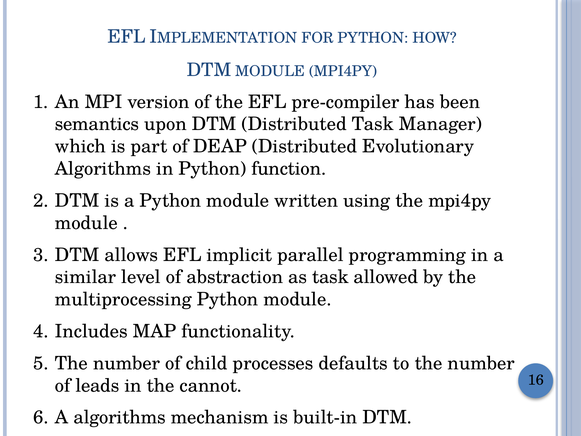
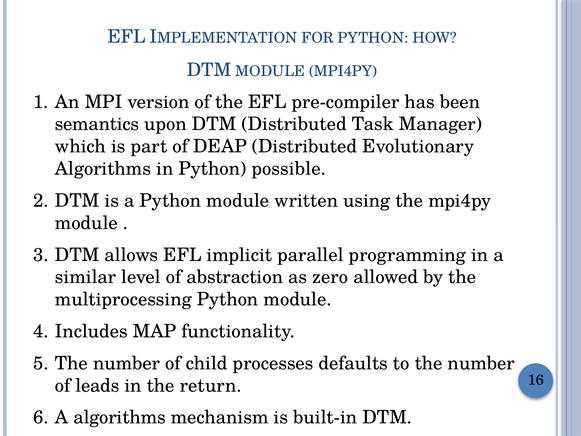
function: function -> possible (289, 169)
as task: task -> zero (330, 277)
cannot: cannot -> return (211, 385)
